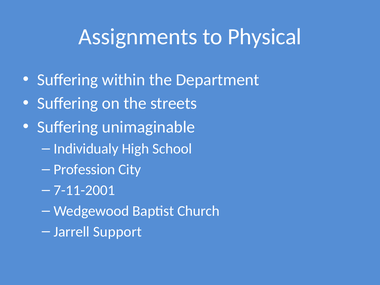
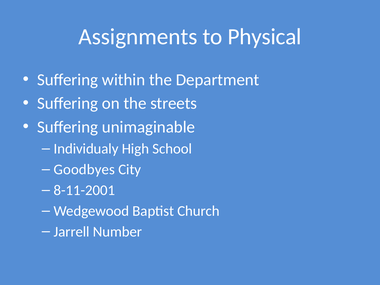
Profession: Profession -> Goodbyes (84, 170)
7-11-2001: 7-11-2001 -> 8-11-2001 (84, 190)
Support: Support -> Number (118, 232)
